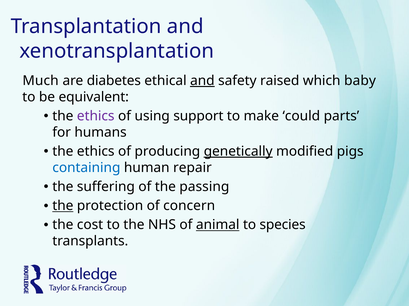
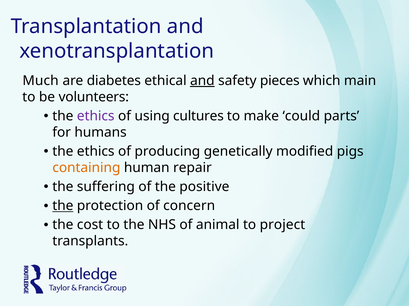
raised: raised -> pieces (280, 81)
baby: baby -> main (360, 81)
equivalent: equivalent -> volunteers (94, 97)
support: support -> cultures (198, 116)
genetically underline: present -> none (238, 152)
containing colour: blue -> orange (86, 168)
passing: passing -> positive (204, 187)
animal underline: present -> none (218, 225)
species: species -> project (282, 225)
